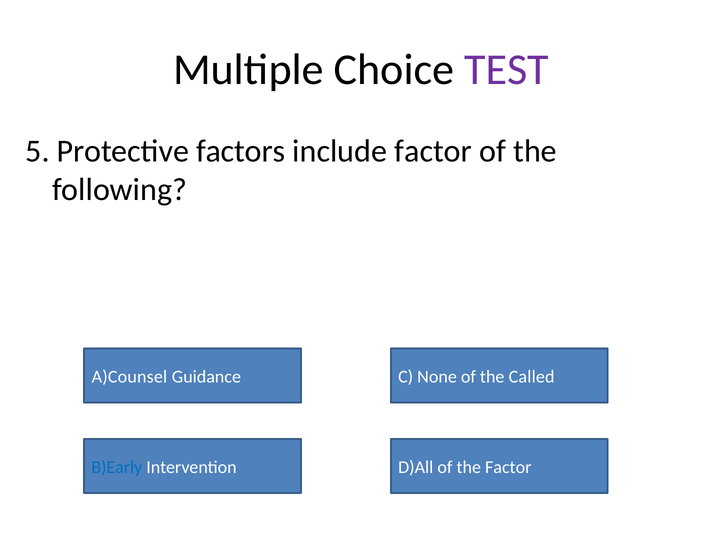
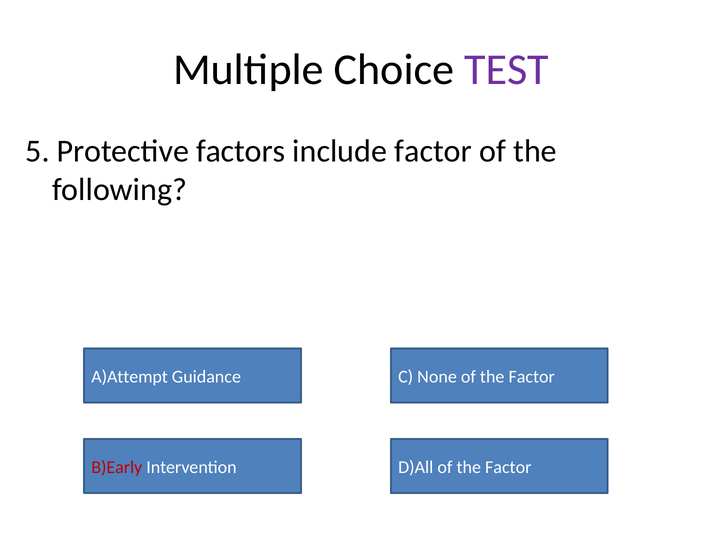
A)Counsel: A)Counsel -> A)Attempt (130, 377)
None of the Called: Called -> Factor (532, 377)
B)Early colour: blue -> red (117, 468)
